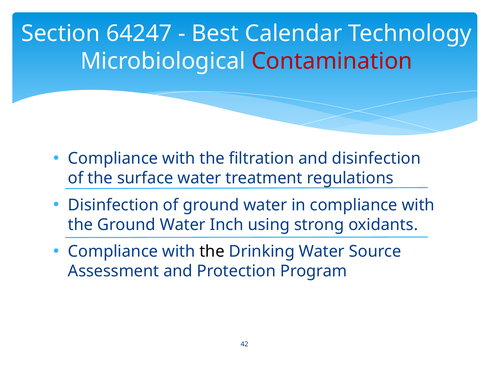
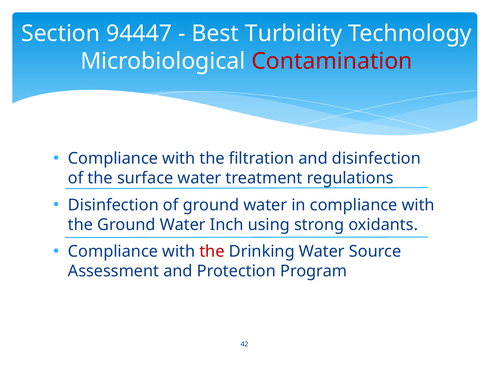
64247: 64247 -> 94447 (139, 33)
Calendar: Calendar -> Turbidity (294, 33)
the colour: black -> red (212, 251)
